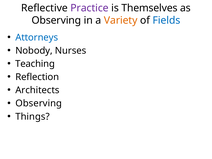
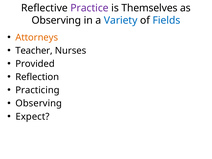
Variety colour: orange -> blue (121, 20)
Attorneys colour: blue -> orange (37, 37)
Nobody: Nobody -> Teacher (34, 51)
Teaching: Teaching -> Provided (35, 64)
Architects: Architects -> Practicing (37, 90)
Things: Things -> Expect (33, 117)
